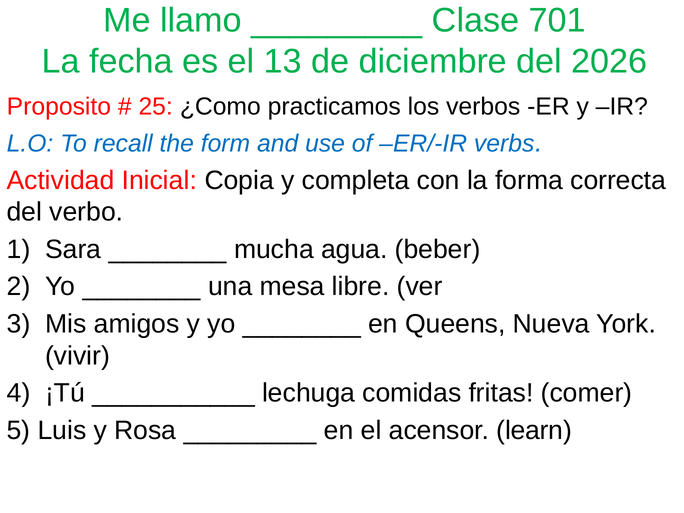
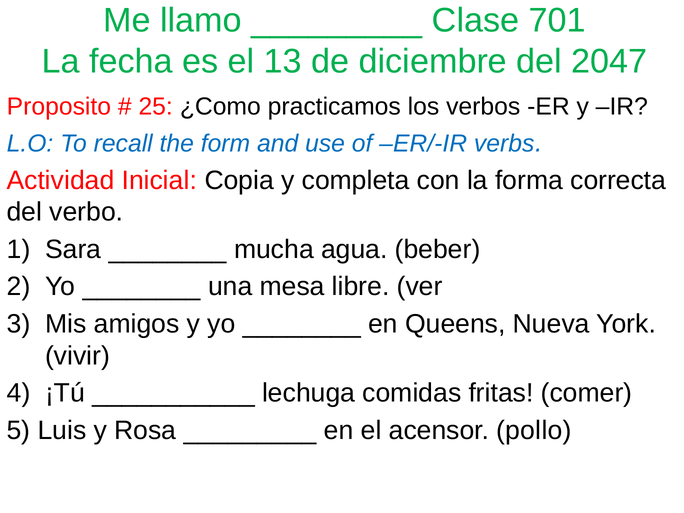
2026: 2026 -> 2047 (609, 62)
learn: learn -> pollo (534, 430)
